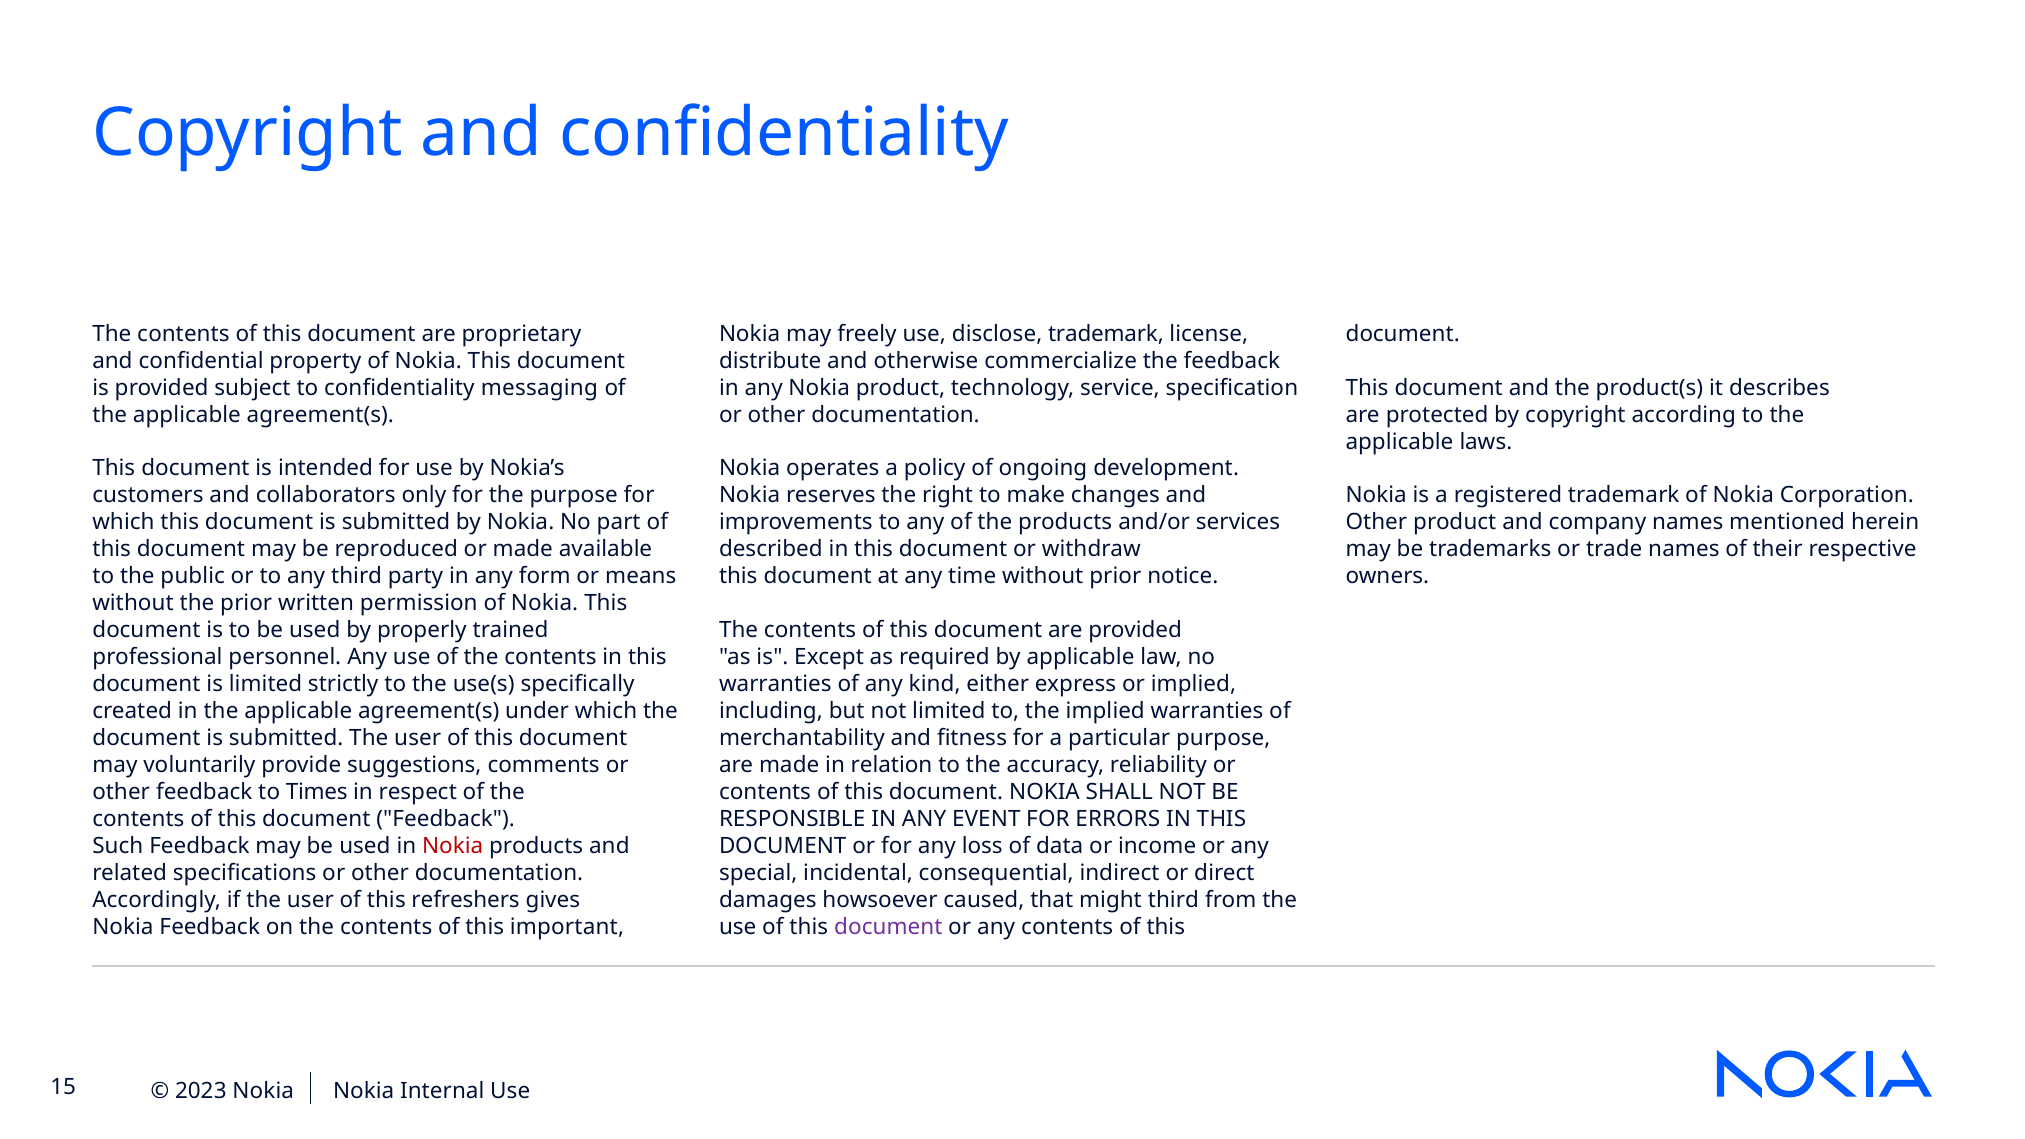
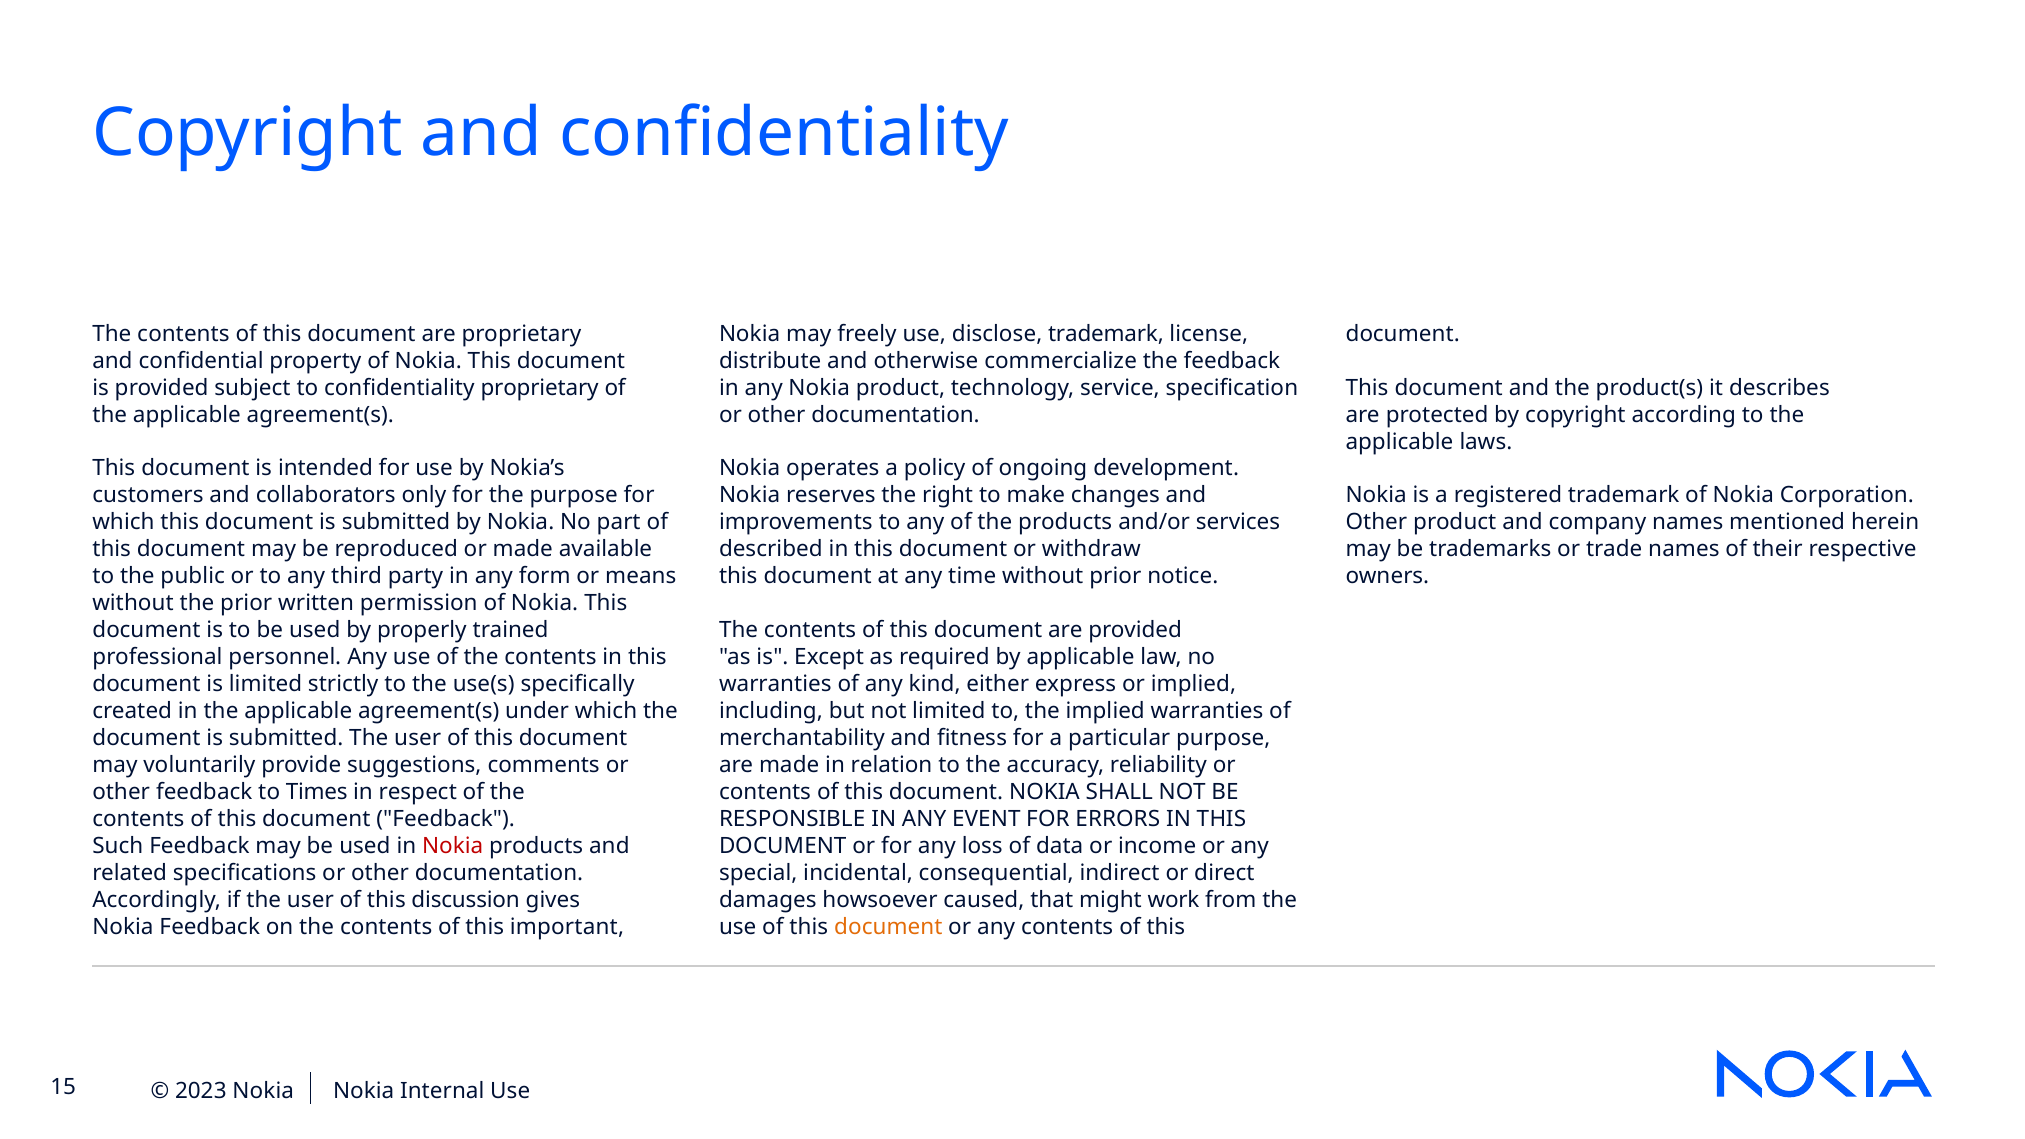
confidentiality messaging: messaging -> proprietary (540, 388)
refreshers: refreshers -> discussion (466, 900)
might third: third -> work (1174, 900)
document colour: purple -> orange (888, 927)
